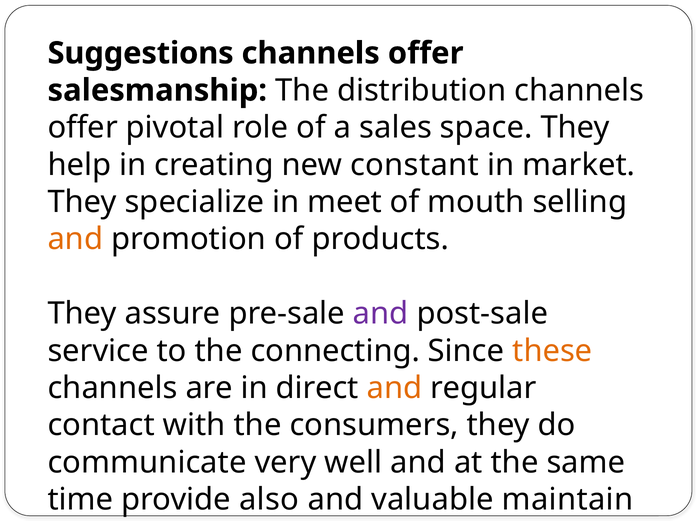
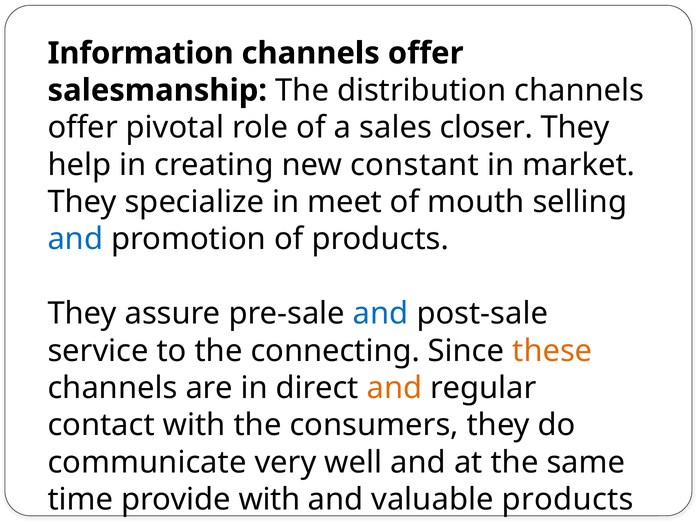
Suggestions: Suggestions -> Information (141, 53)
space: space -> closer (486, 128)
and colour: orange -> blue (75, 239)
and colour: purple -> blue (381, 313)
provide also: also -> with (269, 499)
valuable maintain: maintain -> products (568, 499)
